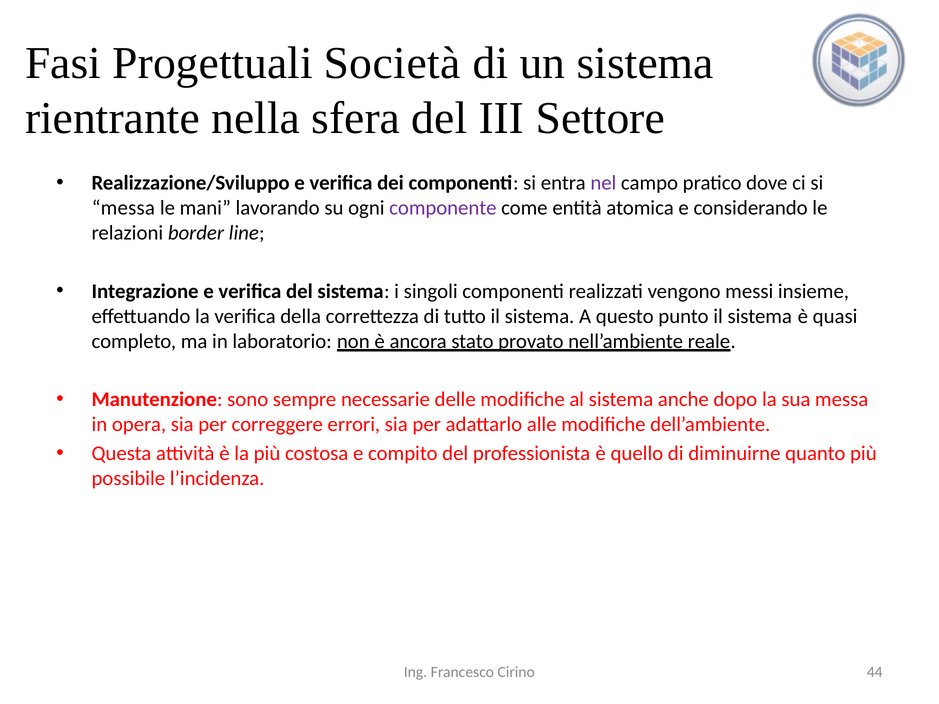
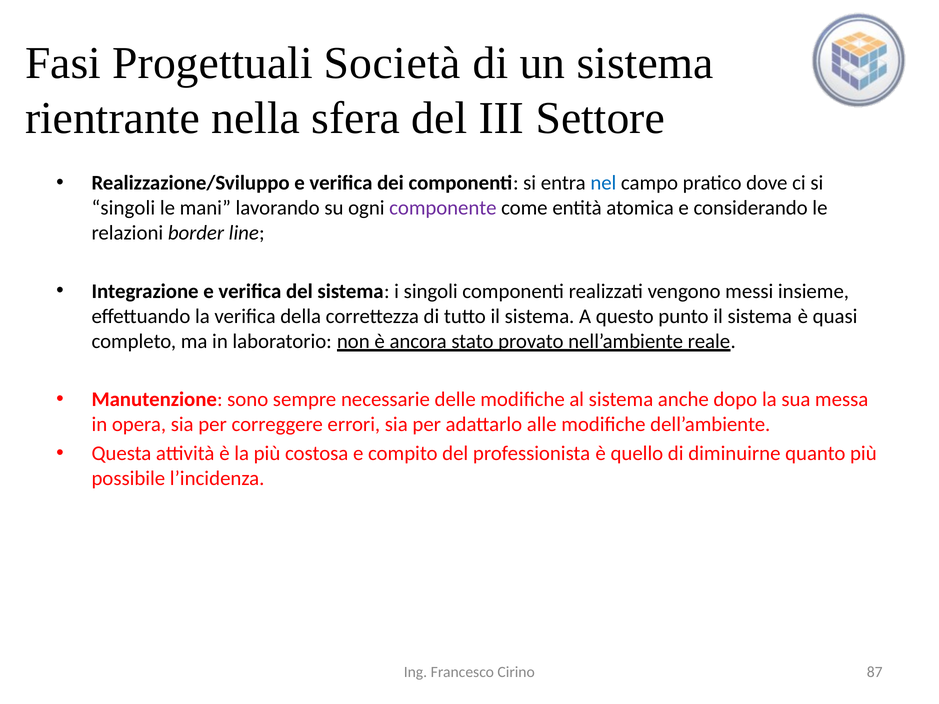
nel colour: purple -> blue (603, 183)
messa: messa -> singoli (123, 208)
44: 44 -> 87 (875, 672)
